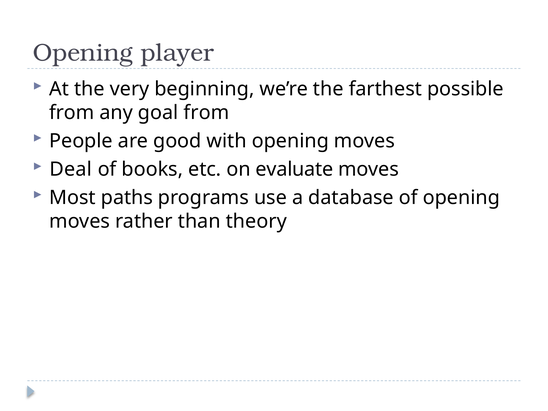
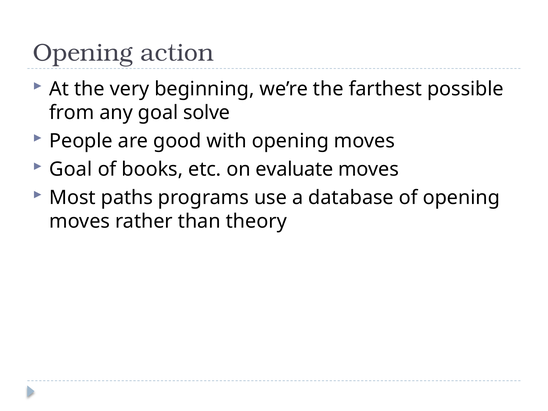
player: player -> action (177, 53)
goal from: from -> solve (207, 113)
Deal: Deal -> Goal (71, 169)
